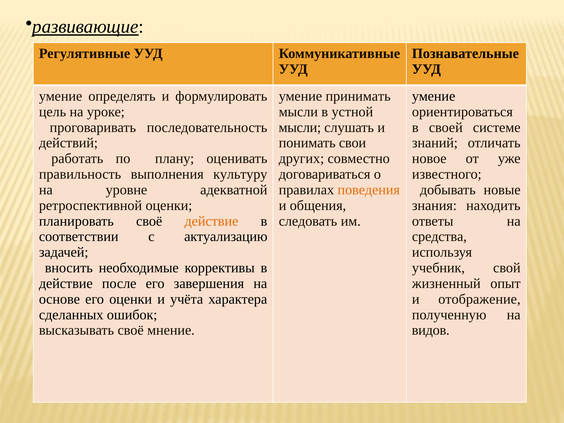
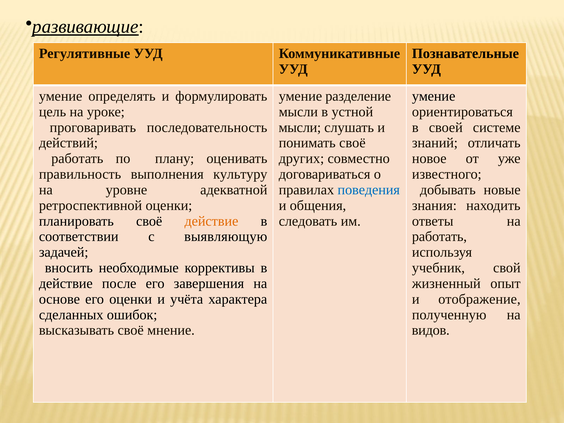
принимать: принимать -> разделение (358, 96)
понимать свои: свои -> своё (352, 143)
поведения colour: orange -> blue (369, 190)
актуализацию: актуализацию -> выявляющую (226, 237)
средства: средства -> работать (439, 237)
